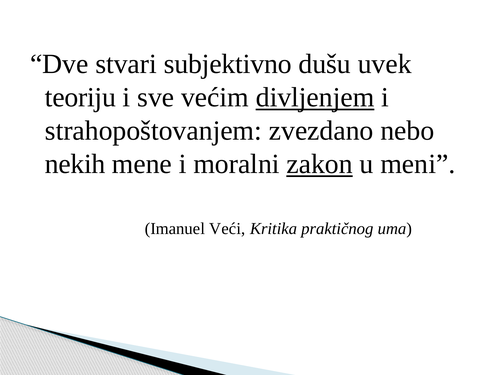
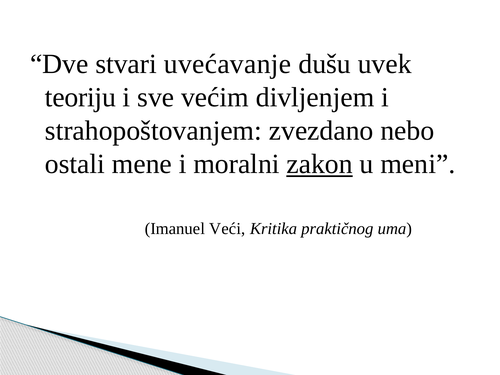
subjektivno: subjektivno -> uvećavanje (228, 64)
divljenjem underline: present -> none (315, 97)
nekih: nekih -> ostali (75, 164)
